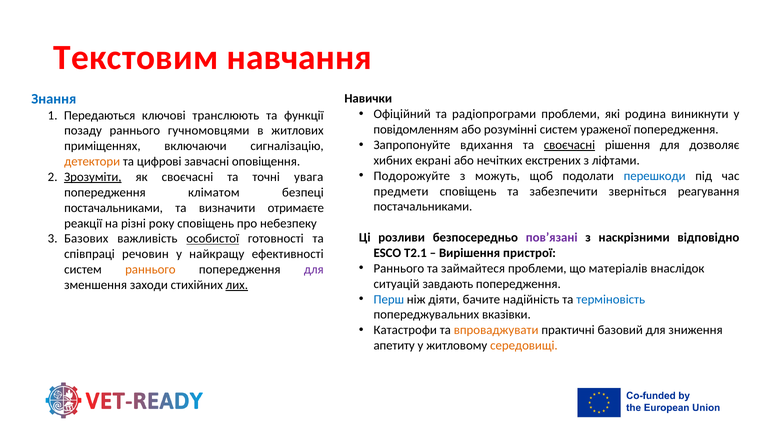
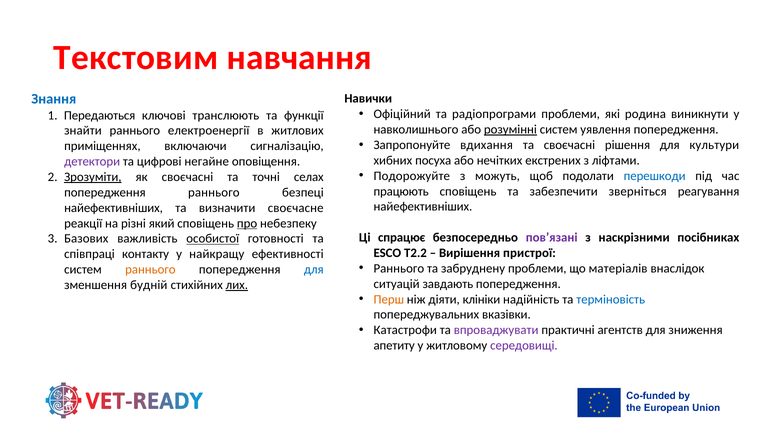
повідомленням: повідомленням -> навколишнього (416, 129)
розумінні underline: none -> present (510, 129)
ураженої: ураженої -> уявлення (606, 129)
позаду: позаду -> знайти (83, 131)
гучномовцями: гучномовцями -> електроенергії (209, 131)
своєчасні underline: present -> none (569, 145)
дозволяє: дозволяє -> культури (714, 145)
екрані: екрані -> посуха (433, 160)
детектори colour: orange -> purple (92, 161)
завчасні: завчасні -> негайне (207, 161)
увага: увага -> селах (309, 177)
предмети: предмети -> працюють (401, 191)
попередження кліматом: кліматом -> раннього (214, 192)
постачальниками: постачальниками -> найефективніших (423, 207)
постачальниками: постачальниками -> найефективніших (114, 208)
отримаєте: отримаєте -> своєчасне (296, 208)
року: року -> який (162, 223)
про underline: none -> present (247, 223)
розливи: розливи -> спрацює (402, 237)
відповідно: відповідно -> посібниках (708, 237)
T2.1: T2.1 -> T2.2 (415, 253)
речовин: речовин -> контакту (146, 254)
займайтеся: займайтеся -> забруднену (473, 268)
для colour: purple -> blue (314, 269)
заходи: заходи -> будній (149, 285)
Перш colour: blue -> orange (389, 299)
бачите: бачите -> клініки (481, 299)
впроваджувати colour: orange -> purple (496, 330)
базовий: базовий -> агентств (620, 330)
середовищі colour: orange -> purple (524, 345)
